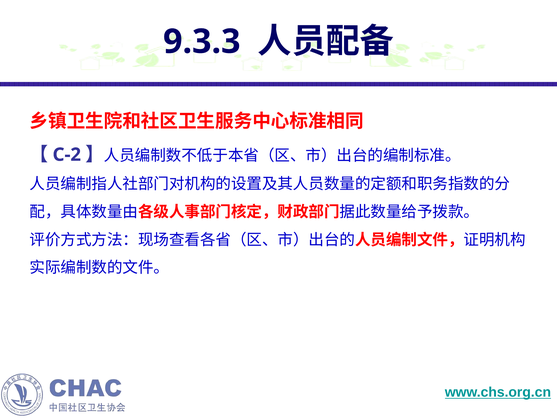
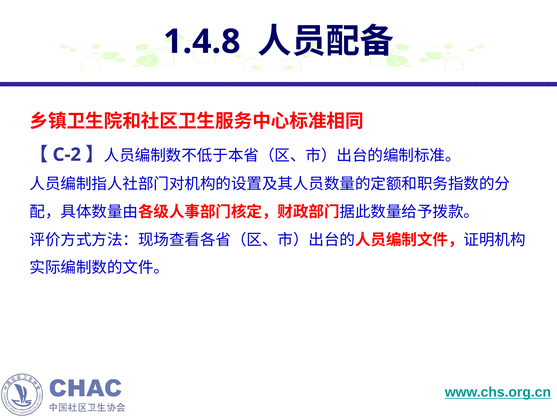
9.3.3: 9.3.3 -> 1.4.8 (202, 42)
